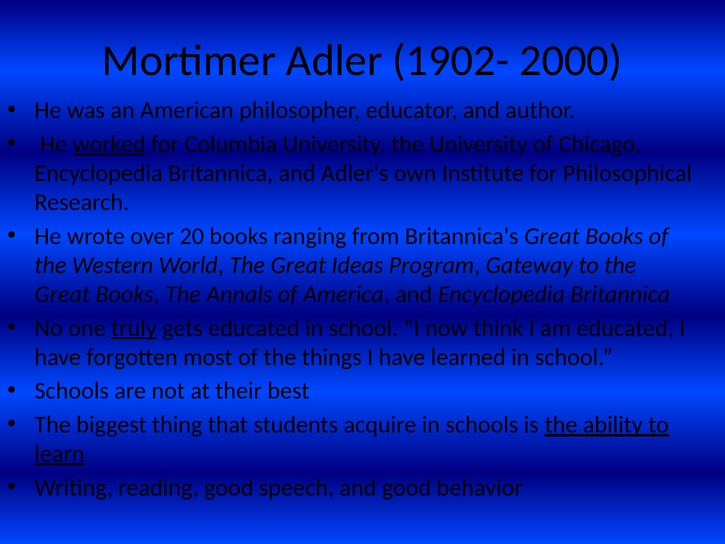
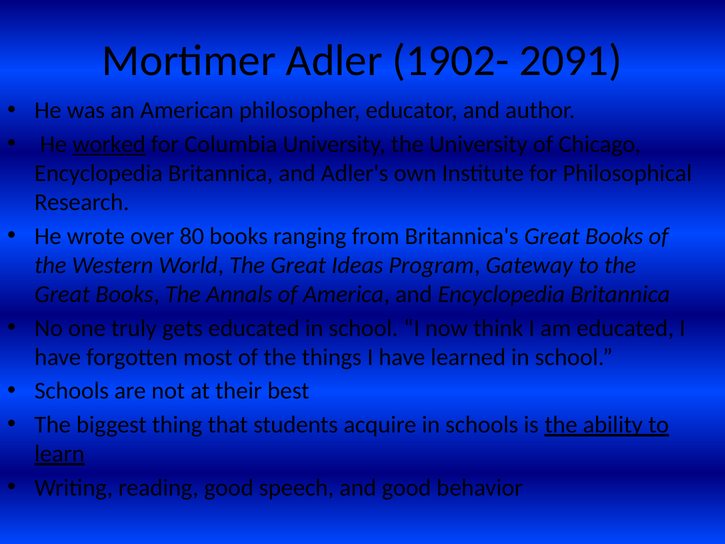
2000: 2000 -> 2091 (571, 60)
20: 20 -> 80 (192, 236)
truly underline: present -> none (134, 328)
